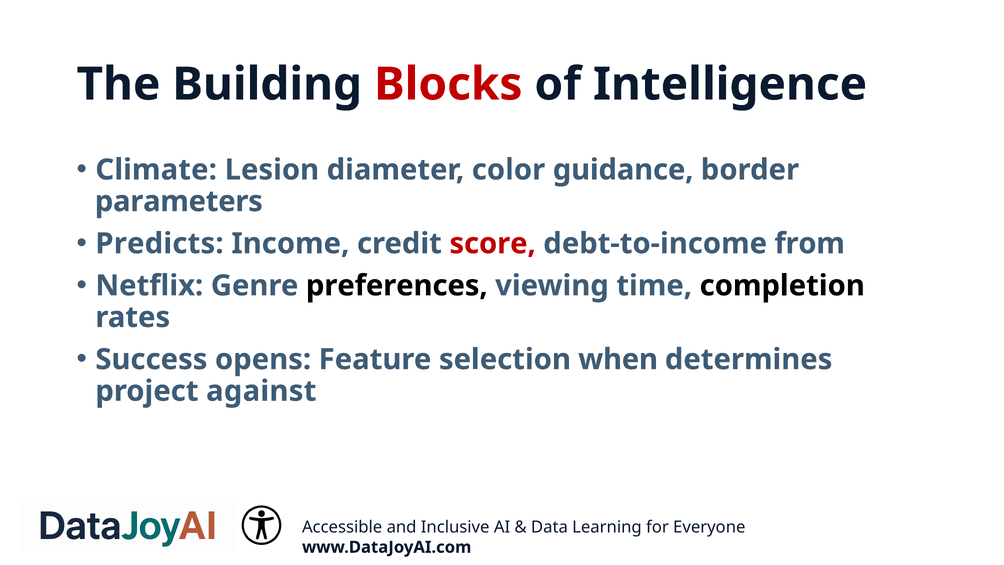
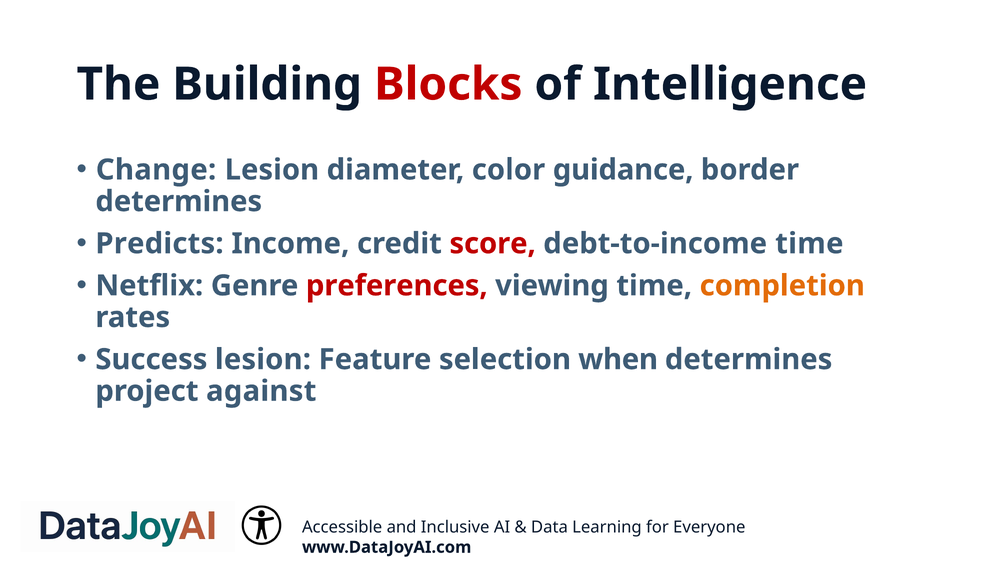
Climate: Climate -> Change (156, 170)
parameters: parameters -> determines (179, 201)
debt-to-income from: from -> time (809, 243)
preferences colour: black -> red (397, 286)
completion colour: black -> orange (782, 286)
Success opens: opens -> lesion (263, 359)
